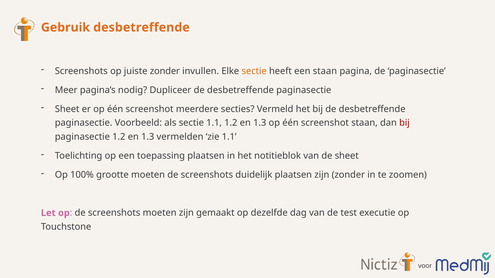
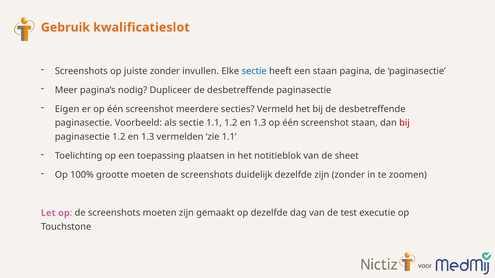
Gebruik desbetreffende: desbetreffende -> kwalificatieslot (141, 27)
sectie colour: orange -> blue (254, 71)
Sheet: Sheet -> Eigen (67, 109)
duidelijk plaatsen: plaatsen -> dezelfde (293, 175)
